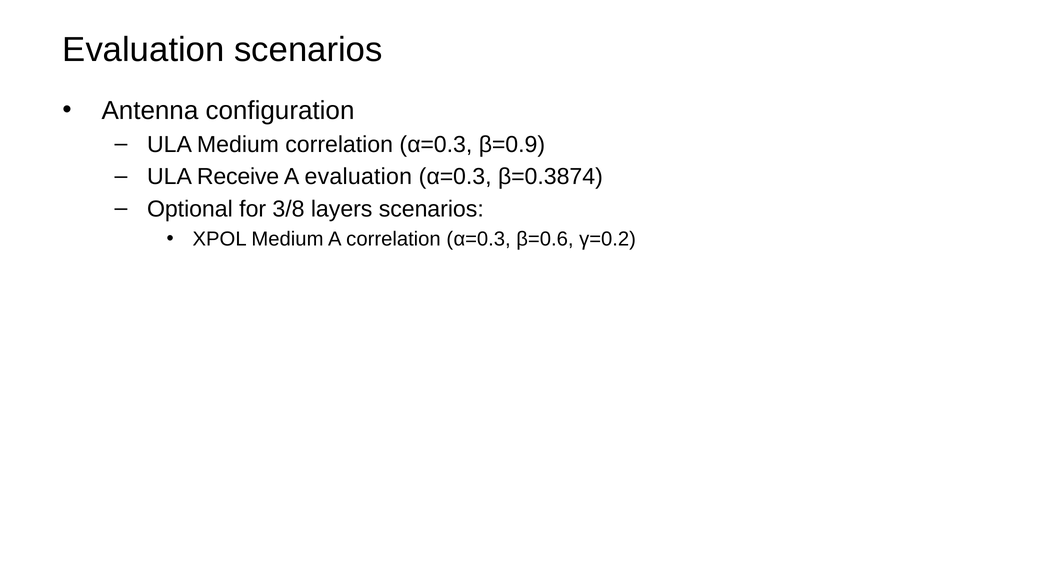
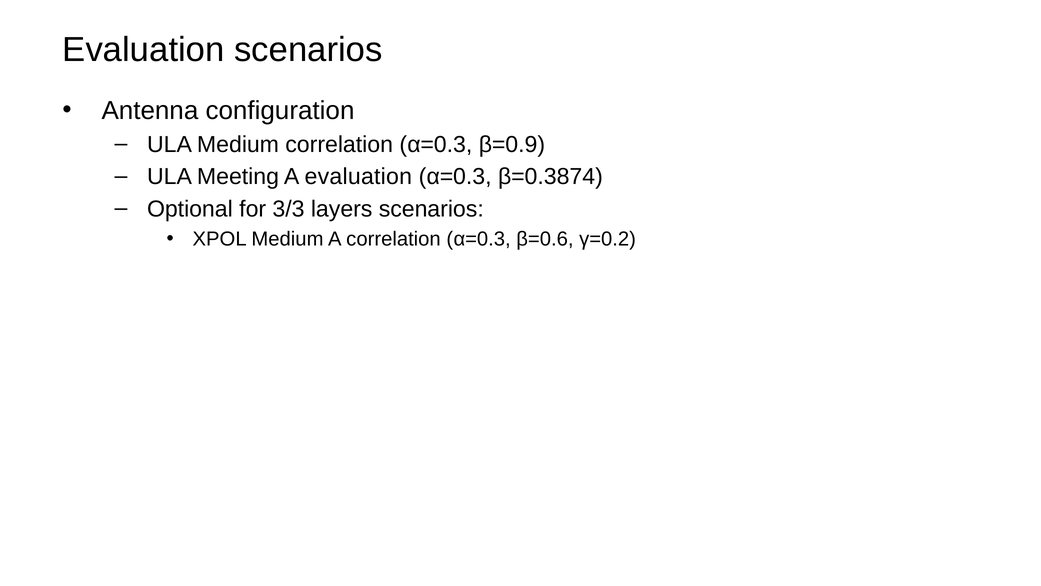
Receive: Receive -> Meeting (238, 177)
3/8: 3/8 -> 3/3 (289, 209)
